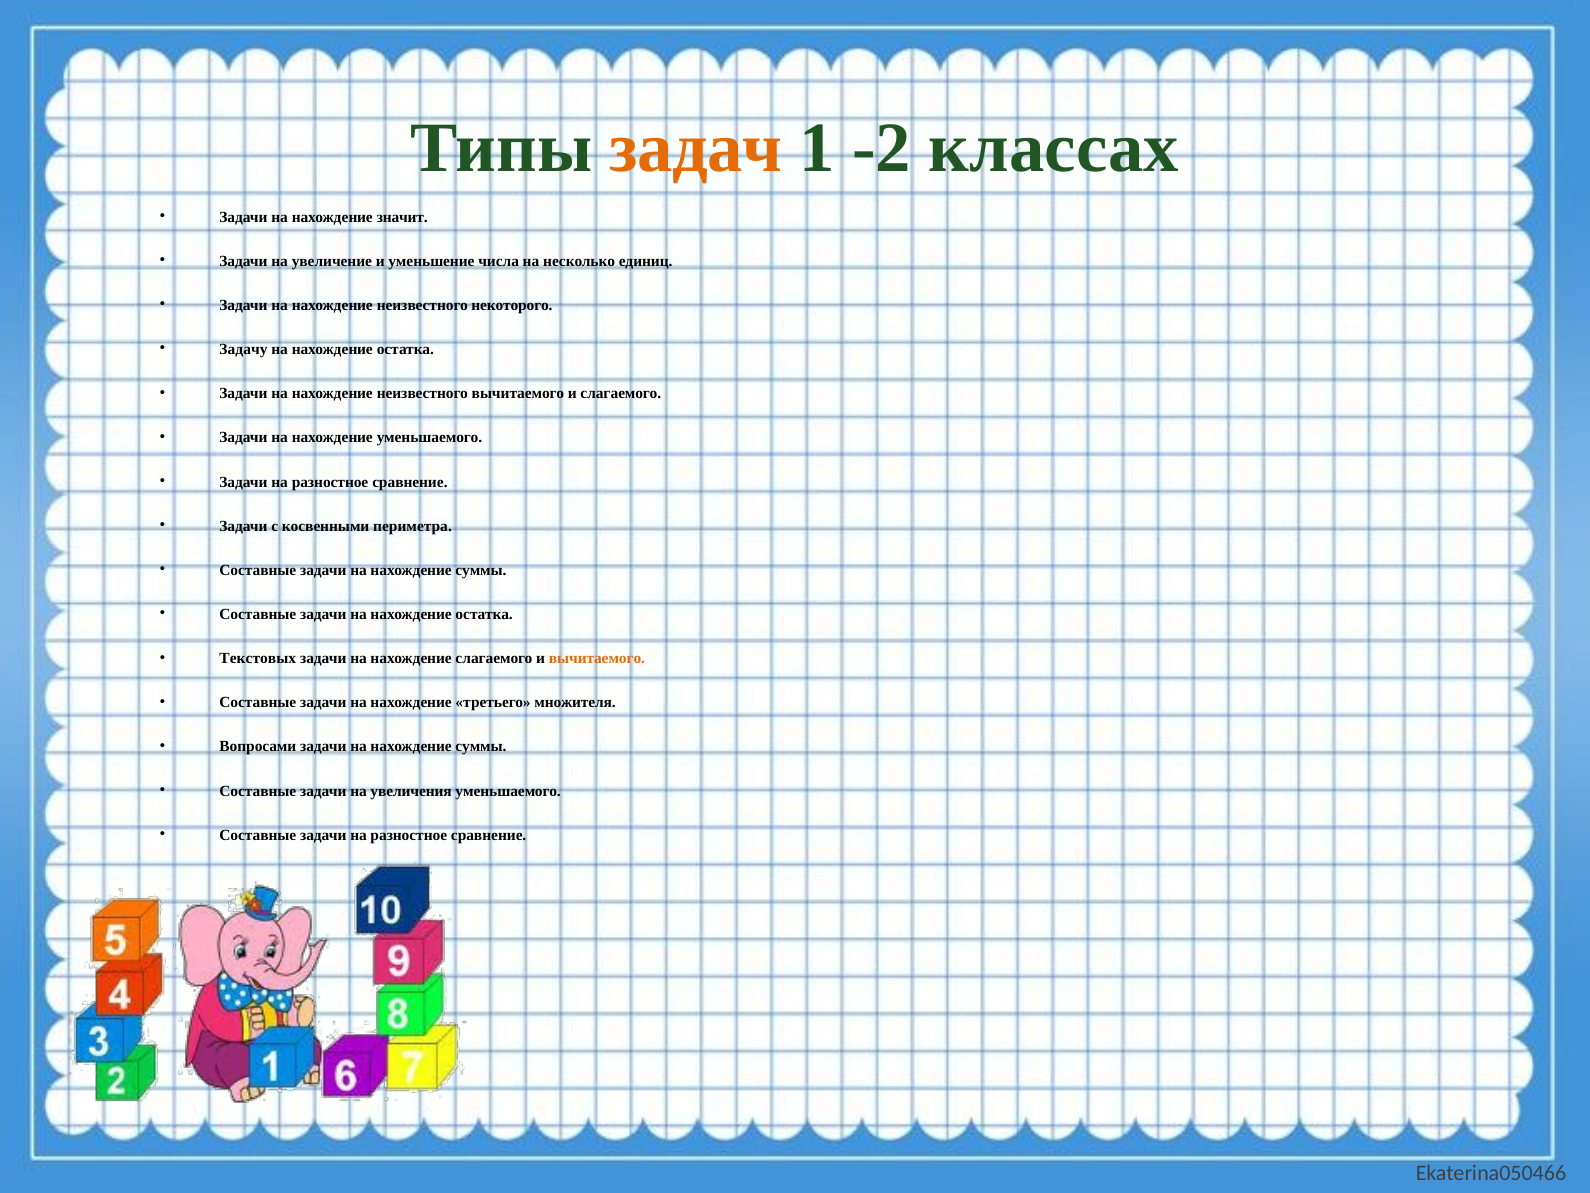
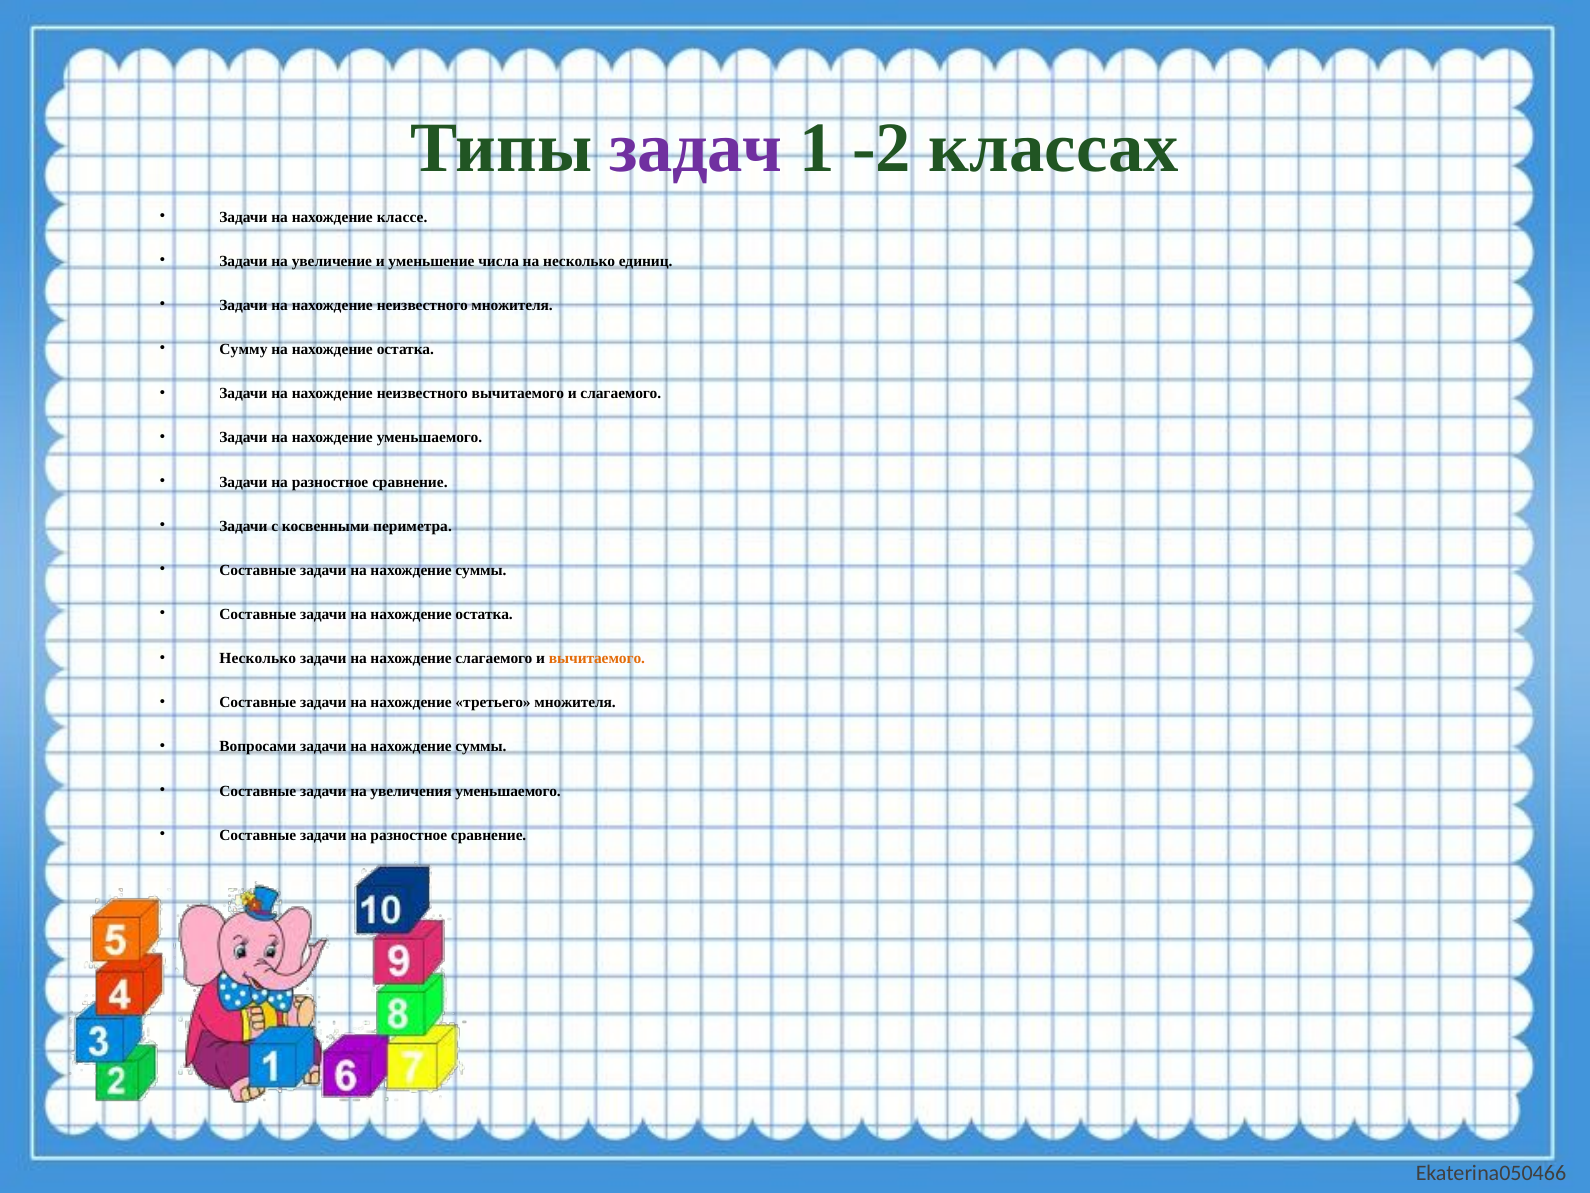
задач colour: orange -> purple (696, 148)
значит: значит -> классе (402, 217)
неизвестного некоторого: некоторого -> множителя (512, 305)
Задачу: Задачу -> Сумму (243, 349)
Текстовых: Текстовых -> Несколько (258, 658)
